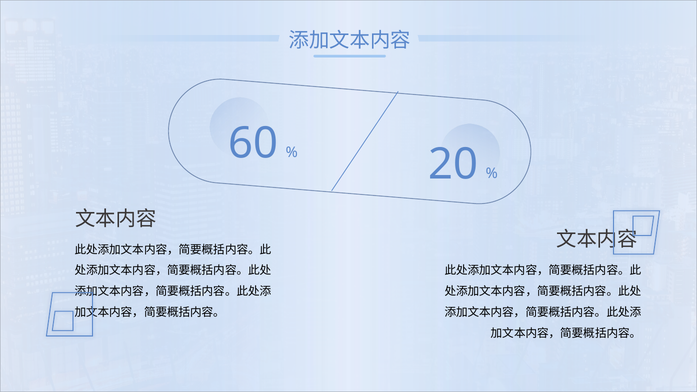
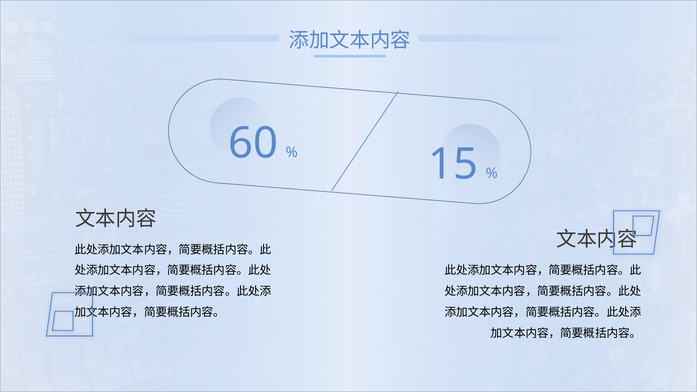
20: 20 -> 15 (453, 165)
